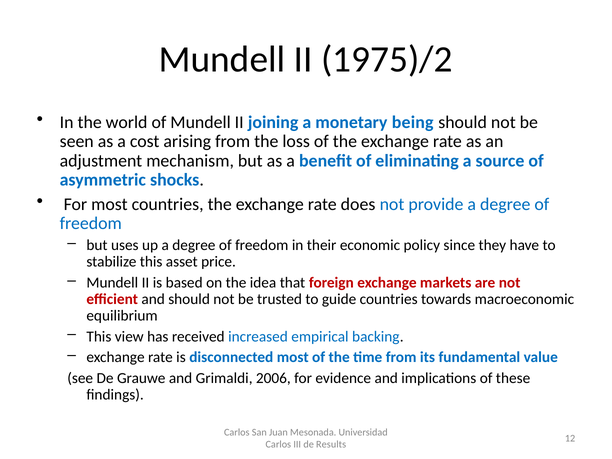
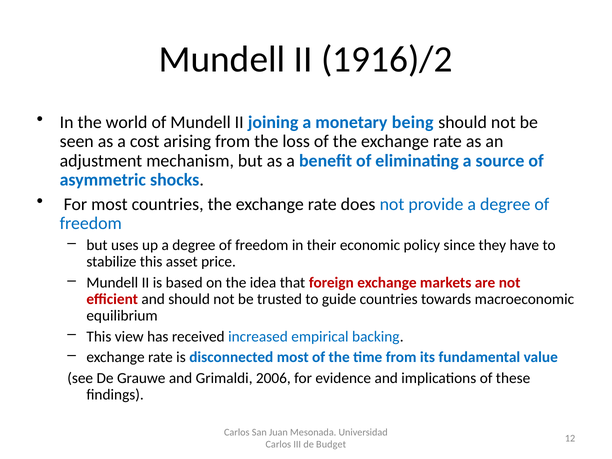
1975)/2: 1975)/2 -> 1916)/2 (387, 59)
Results: Results -> Budget (331, 444)
